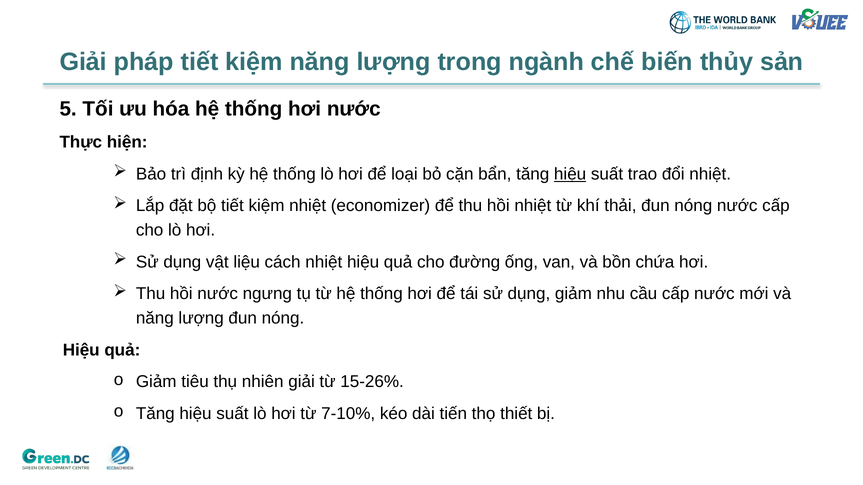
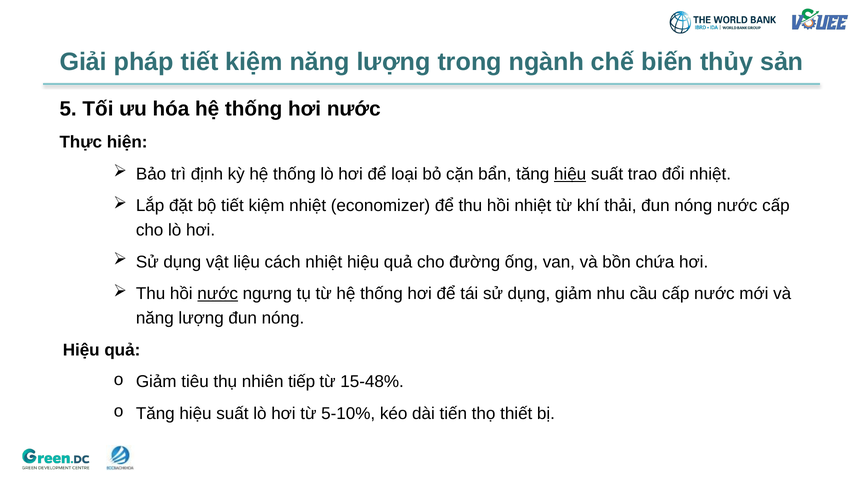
nước underline: none -> present (218, 294)
nhiên giải: giải -> tiếp (302, 382)
15-26%: 15-26% -> 15-48% (372, 382)
7-10%: 7-10% -> 5-10% (348, 414)
